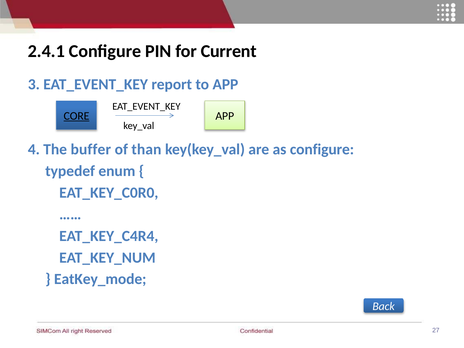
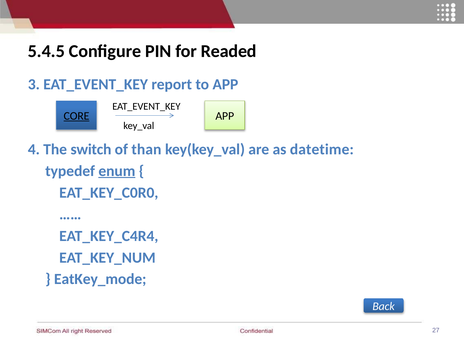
2.4.1: 2.4.1 -> 5.4.5 (46, 51)
Current: Current -> Readed (229, 51)
buffer: buffer -> switch (91, 149)
as configure: configure -> datetime (322, 149)
enum underline: none -> present (117, 171)
